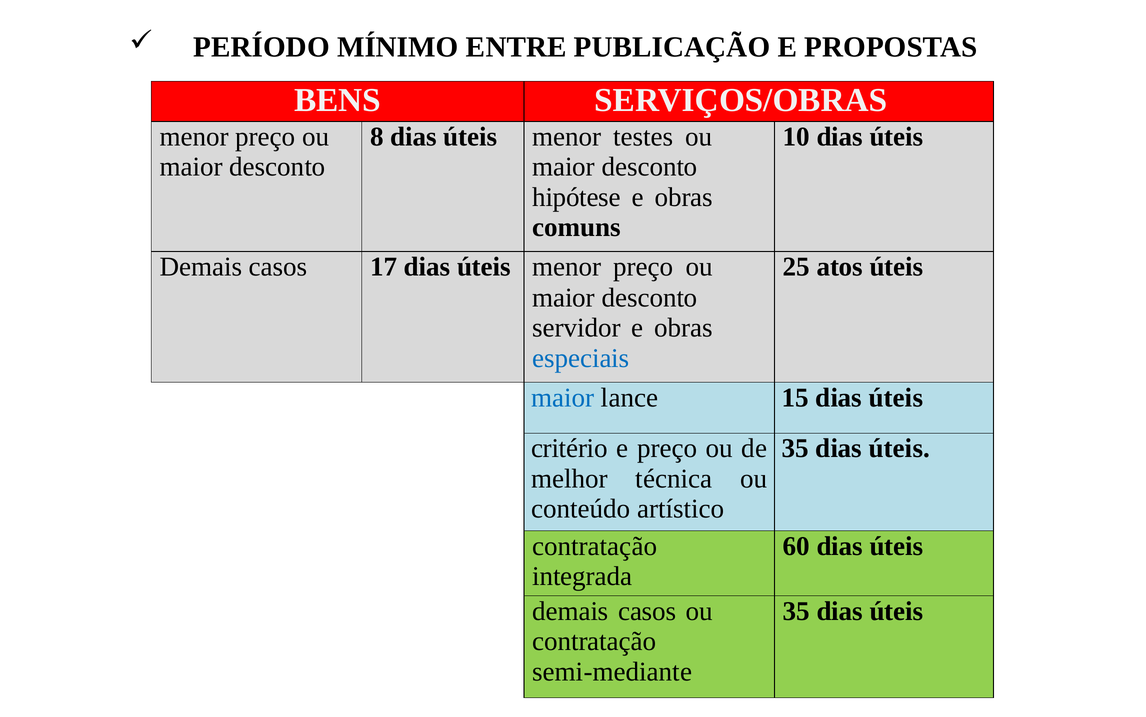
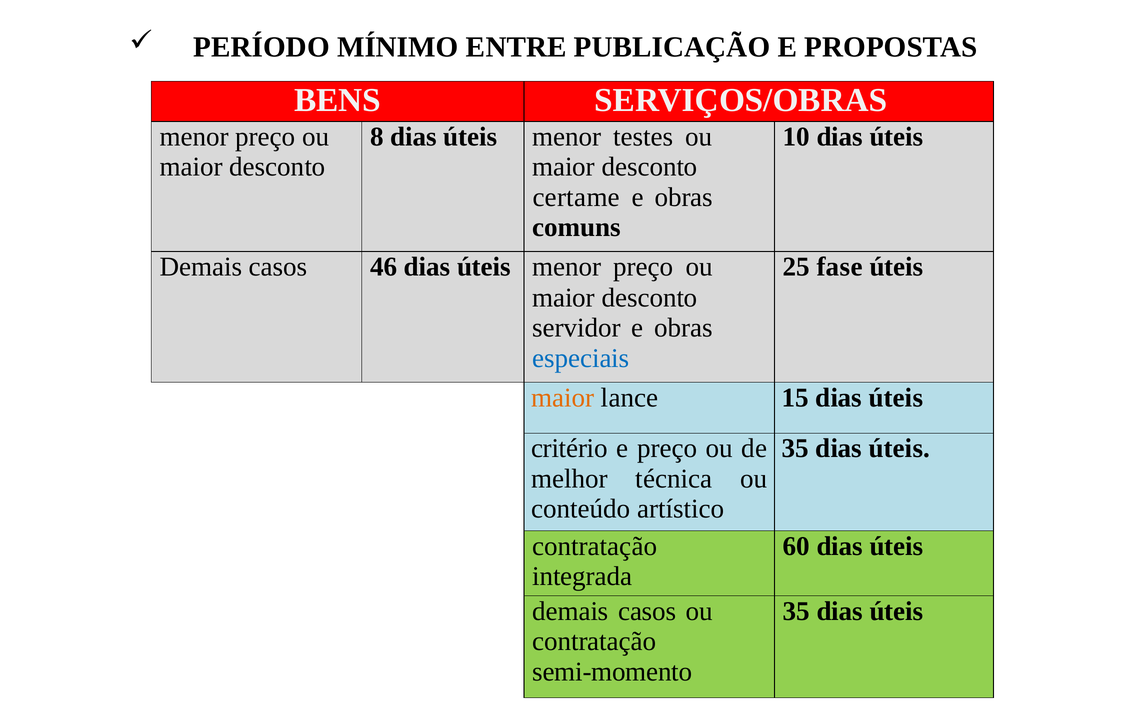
hipótese: hipótese -> certame (576, 197)
17: 17 -> 46 (384, 267)
atos: atos -> fase (840, 267)
maior colour: blue -> orange (563, 397)
semi-mediante: semi-mediante -> semi-momento (612, 671)
